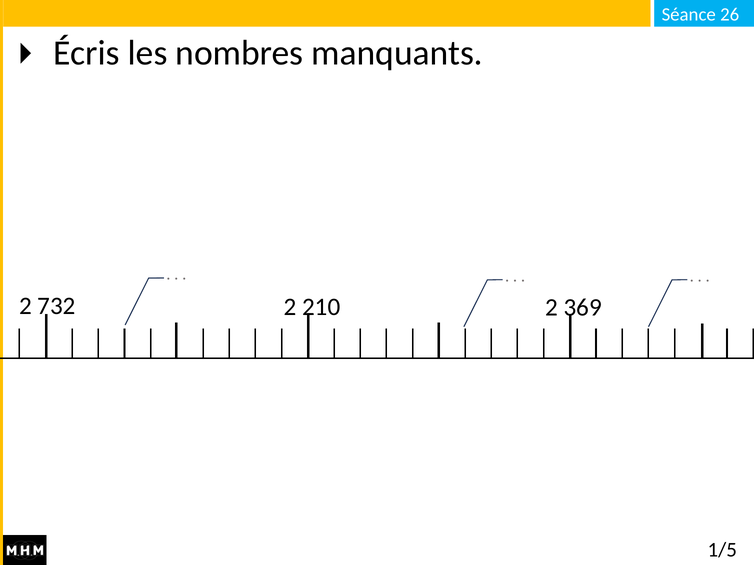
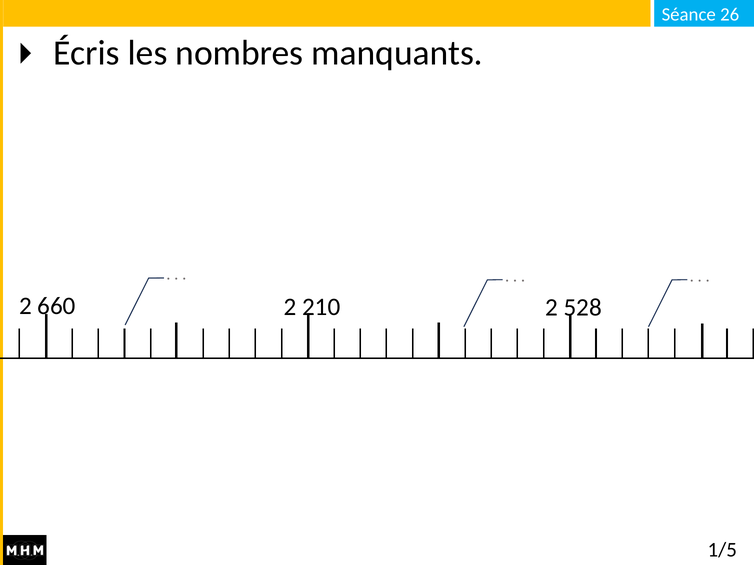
732: 732 -> 660 (57, 306)
369: 369 -> 528 (583, 308)
